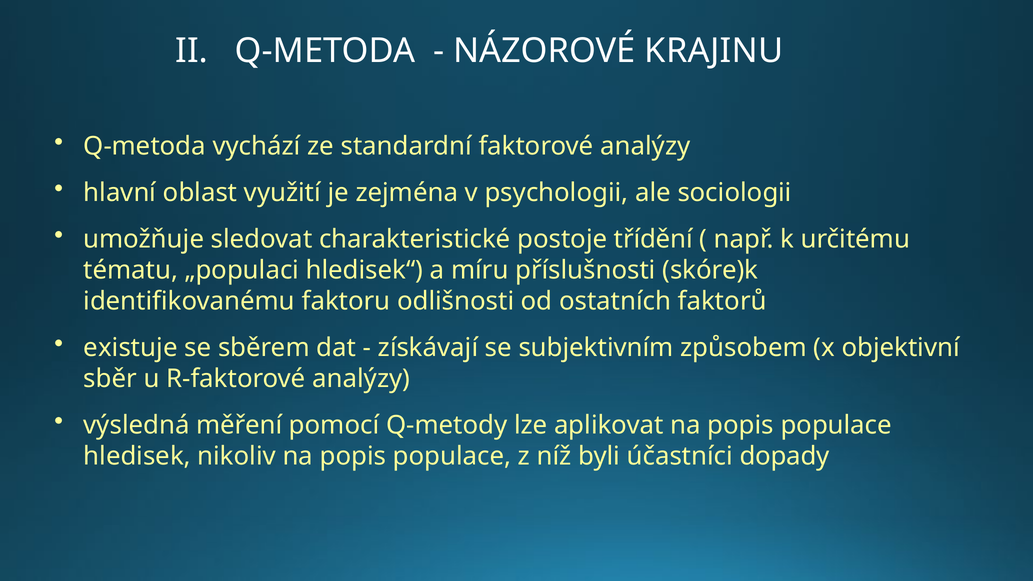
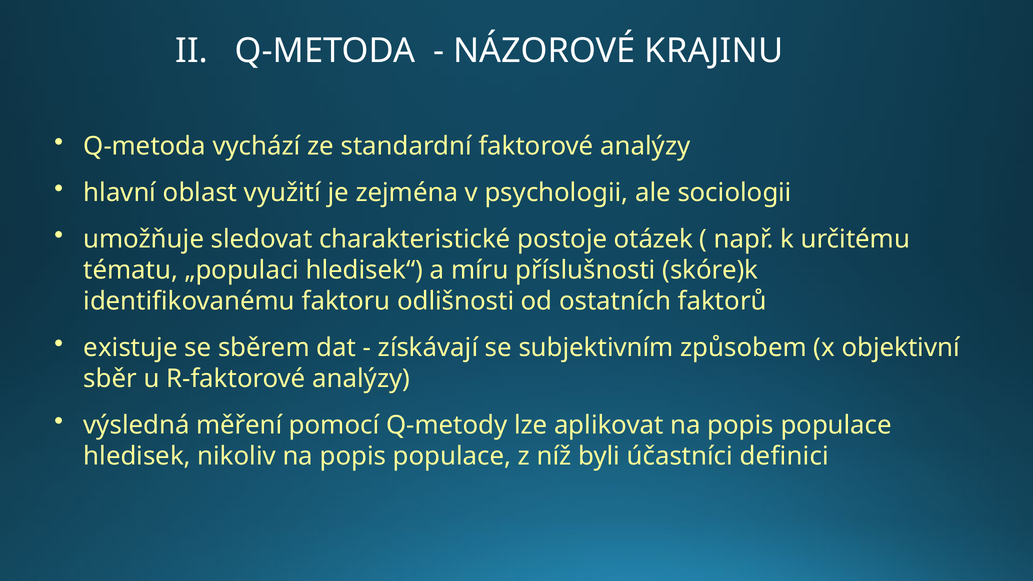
třídění: třídění -> otázek (653, 239)
dopady: dopady -> definici (784, 456)
